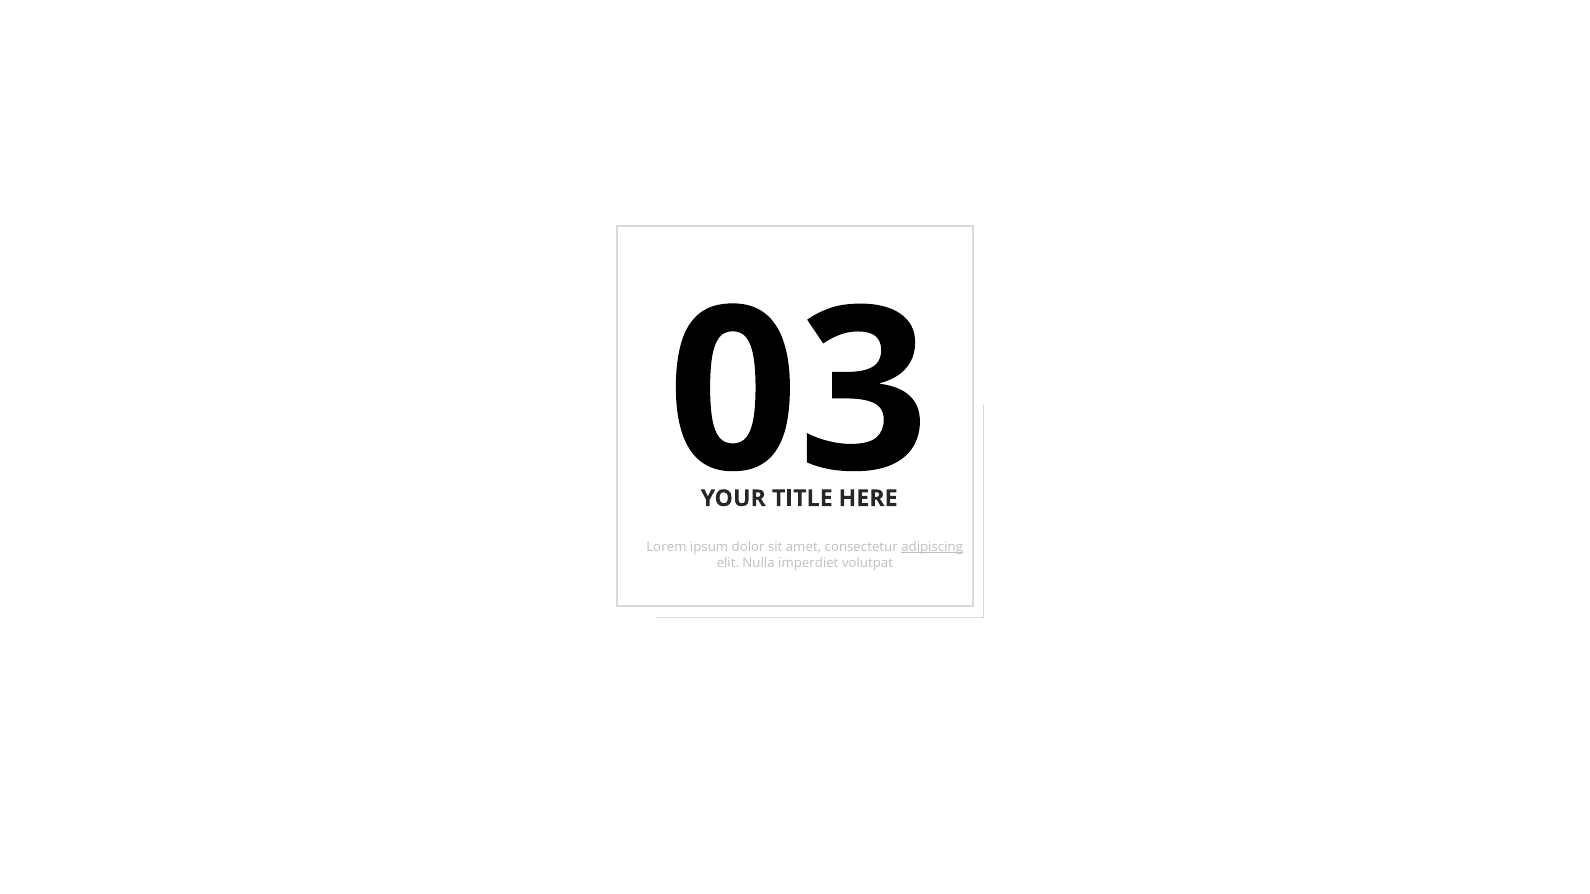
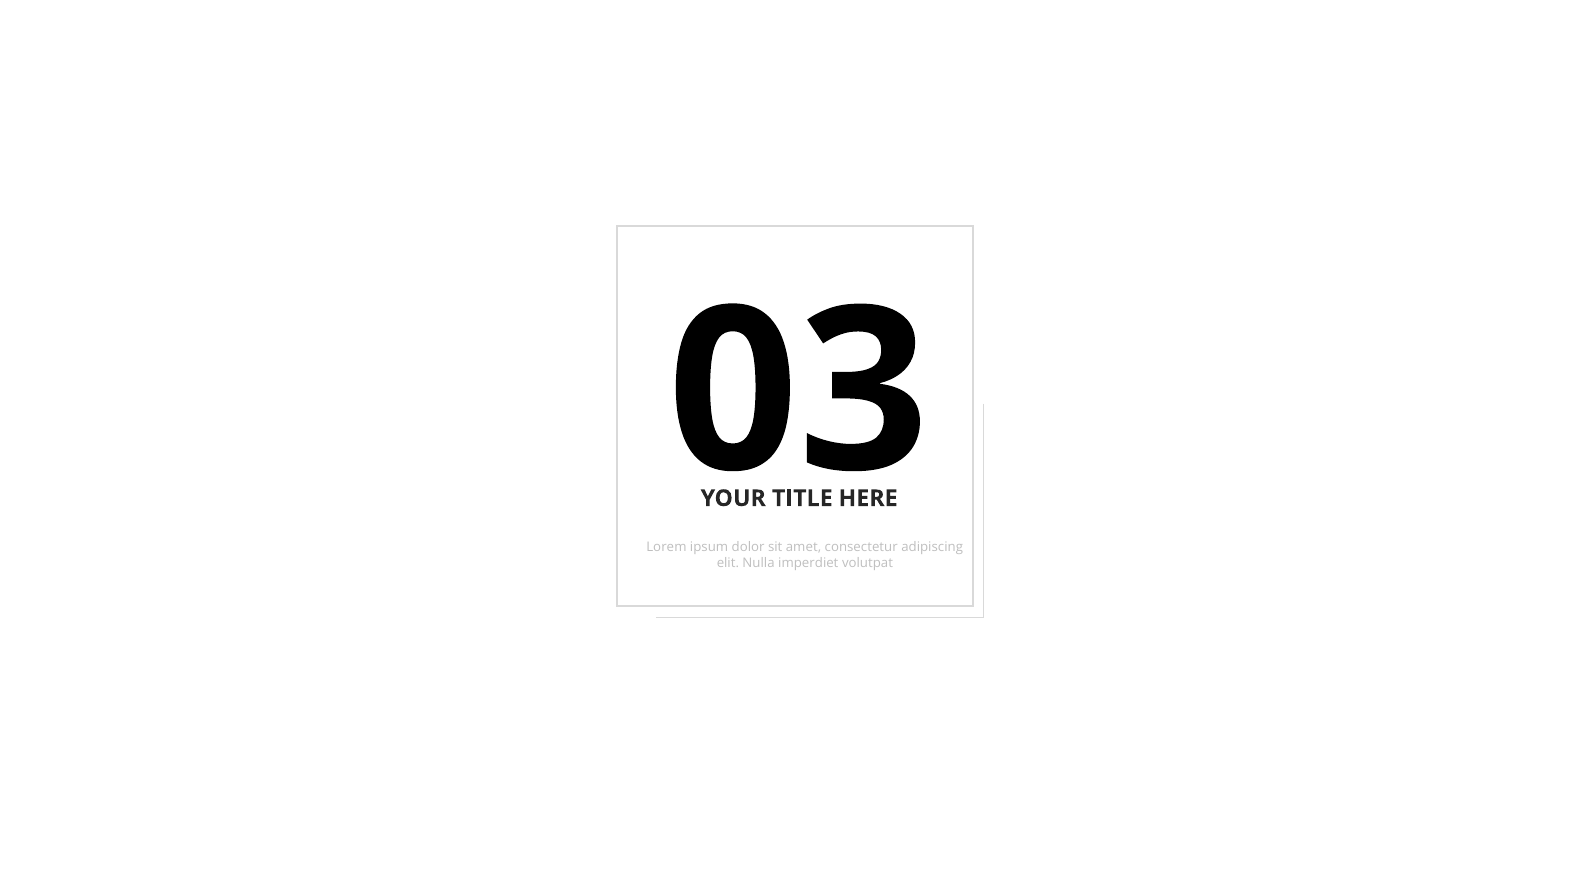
adipiscing underline: present -> none (932, 547)
